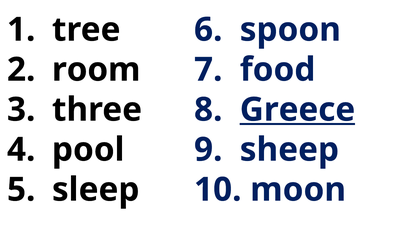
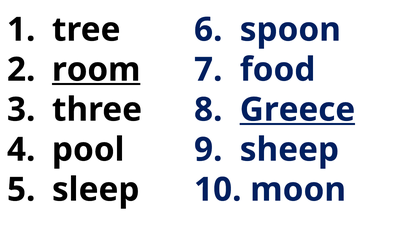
room underline: none -> present (96, 70)
